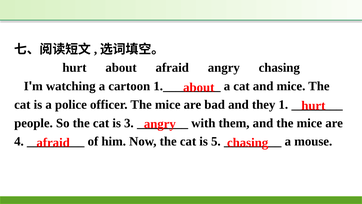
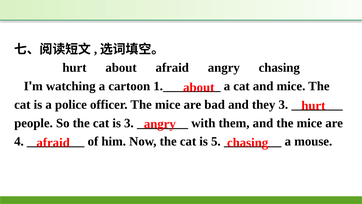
they 1: 1 -> 3 (283, 104)
